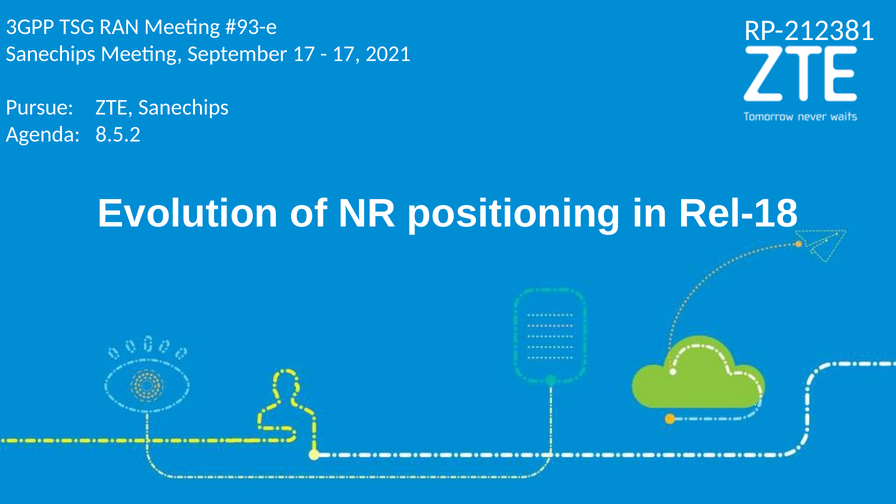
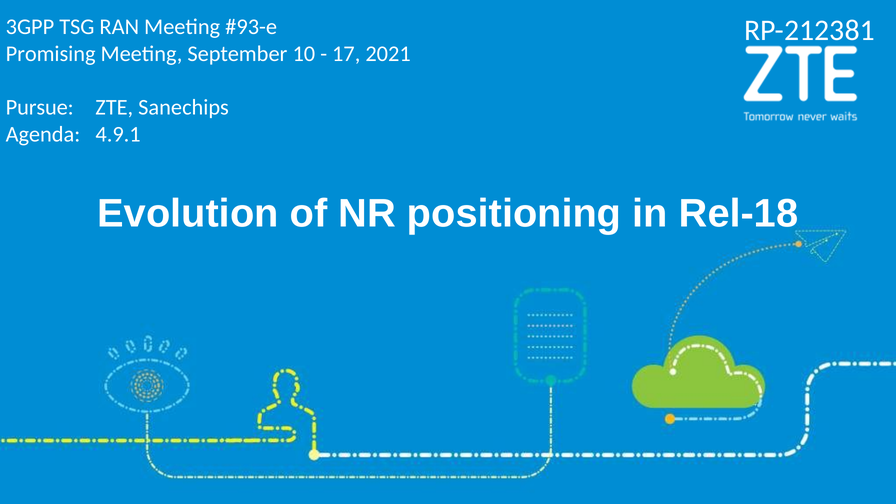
Sanechips: Sanechips -> Promising (51, 54)
September 17: 17 -> 10 (304, 54)
8.5.2: 8.5.2 -> 4.9.1 (118, 134)
